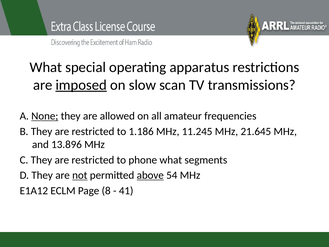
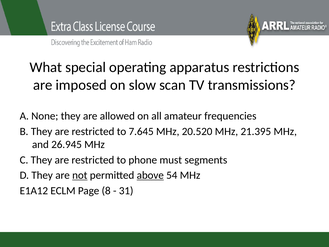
imposed underline: present -> none (81, 85)
None underline: present -> none (45, 116)
1.186: 1.186 -> 7.645 (141, 131)
11.245: 11.245 -> 20.520 (197, 131)
21.645: 21.645 -> 21.395 (256, 131)
13.896: 13.896 -> 26.945 (67, 144)
phone what: what -> must (171, 160)
41: 41 -> 31 (126, 190)
